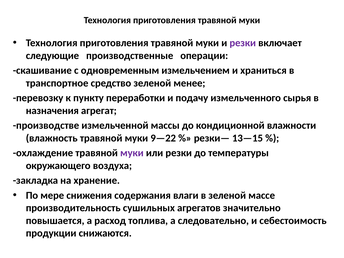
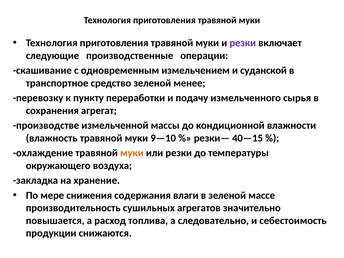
храниться: храниться -> суданской (264, 70)
назначения: назначения -> сохранения (52, 111)
9—22: 9—22 -> 9—10 (163, 138)
13—15: 13—15 -> 40—15 (248, 138)
муки colour: purple -> orange (132, 153)
